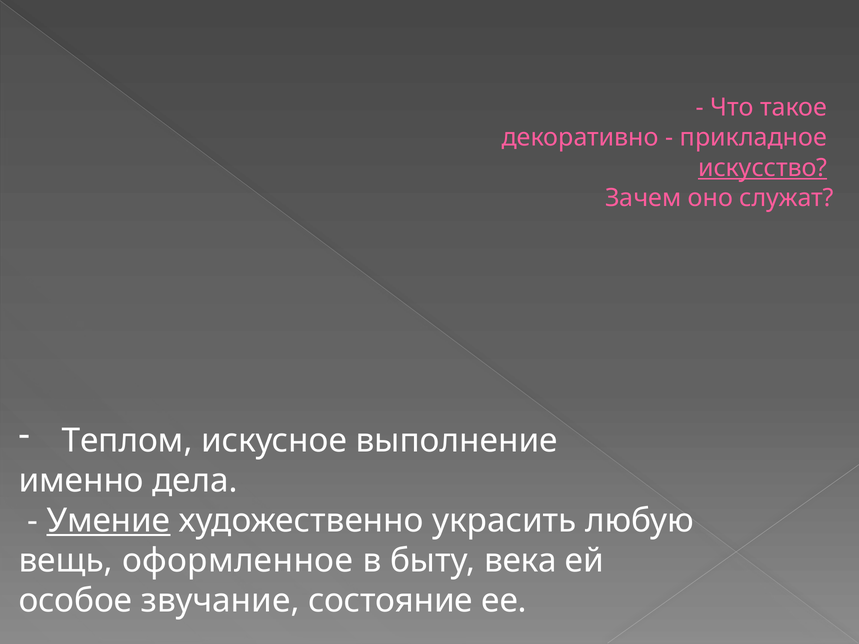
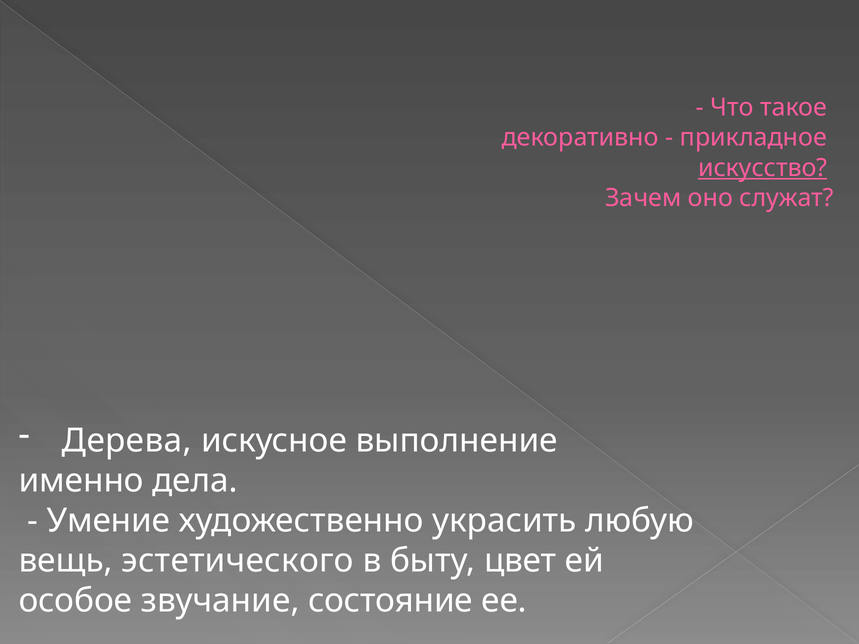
Теплом: Теплом -> Дерева (127, 441)
Умение underline: present -> none (108, 521)
оформленное: оформленное -> эстетического (238, 561)
века: века -> цвет (520, 561)
